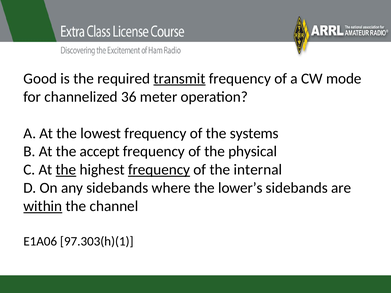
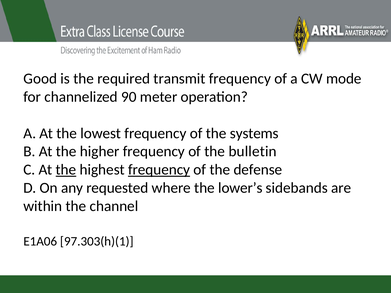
transmit underline: present -> none (179, 79)
36: 36 -> 90 (129, 97)
accept: accept -> higher (100, 152)
physical: physical -> bulletin (253, 152)
internal: internal -> defense (258, 170)
any sidebands: sidebands -> requested (117, 188)
within underline: present -> none (43, 206)
